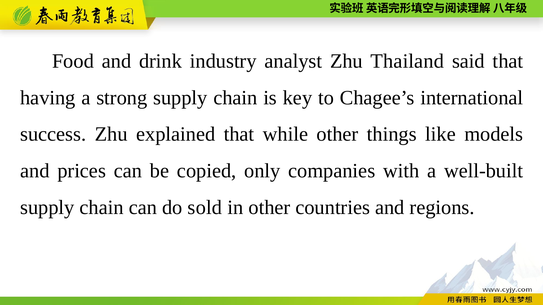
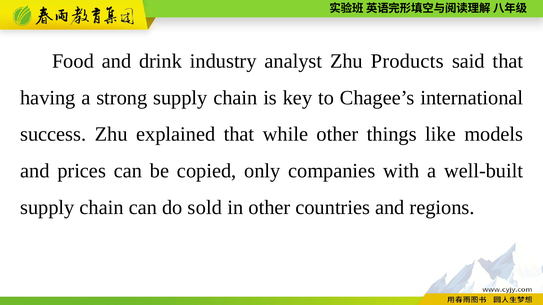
Thailand: Thailand -> Products (407, 61)
